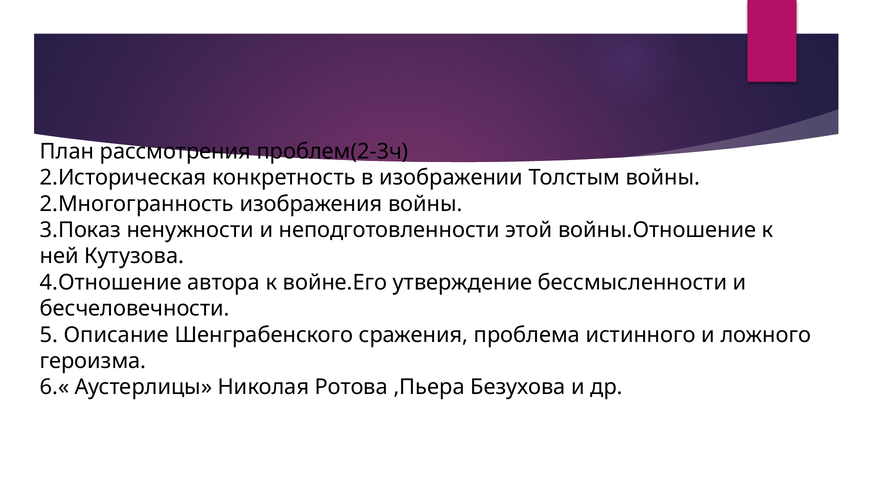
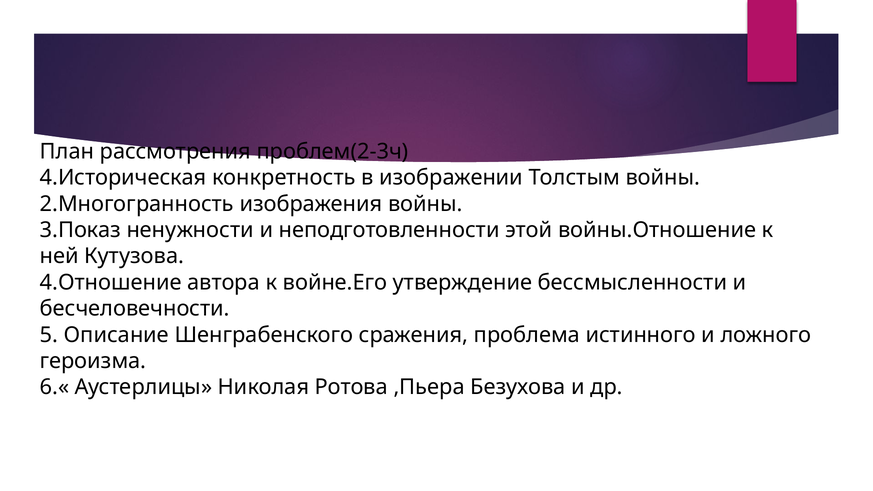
2.Историческая: 2.Историческая -> 4.Историческая (123, 178)
